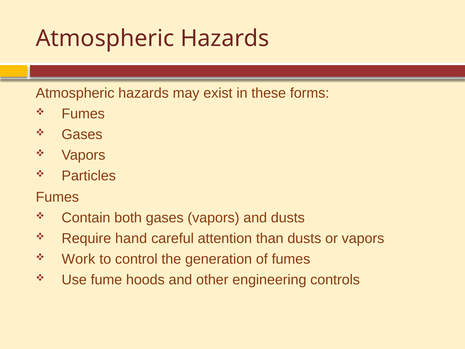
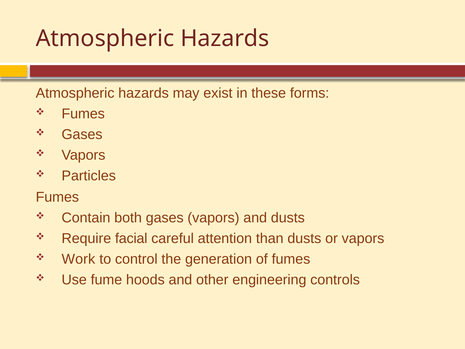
hand: hand -> facial (131, 238)
